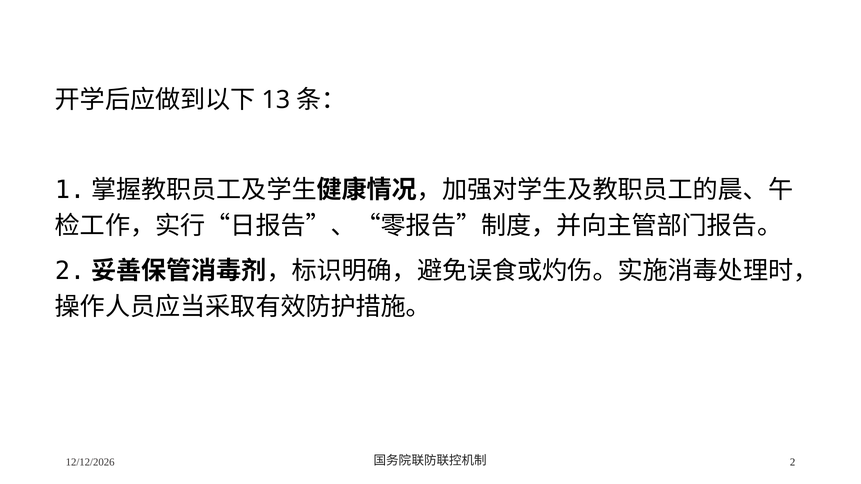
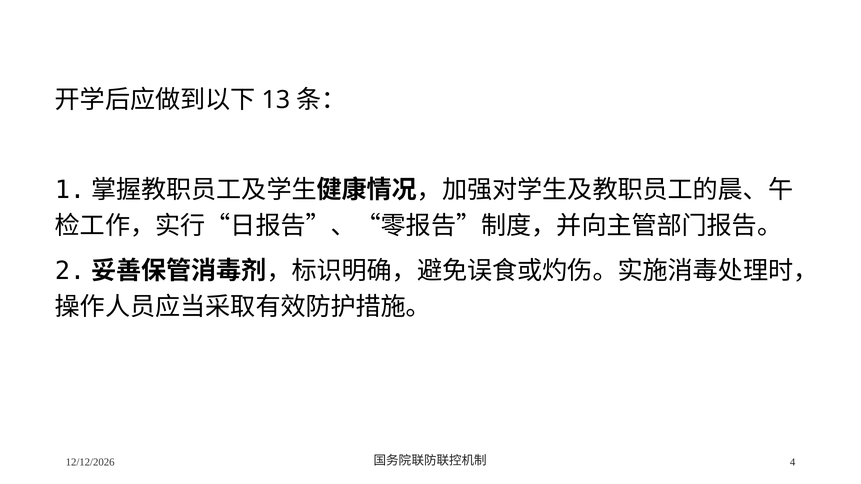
2: 2 -> 4 (793, 463)
